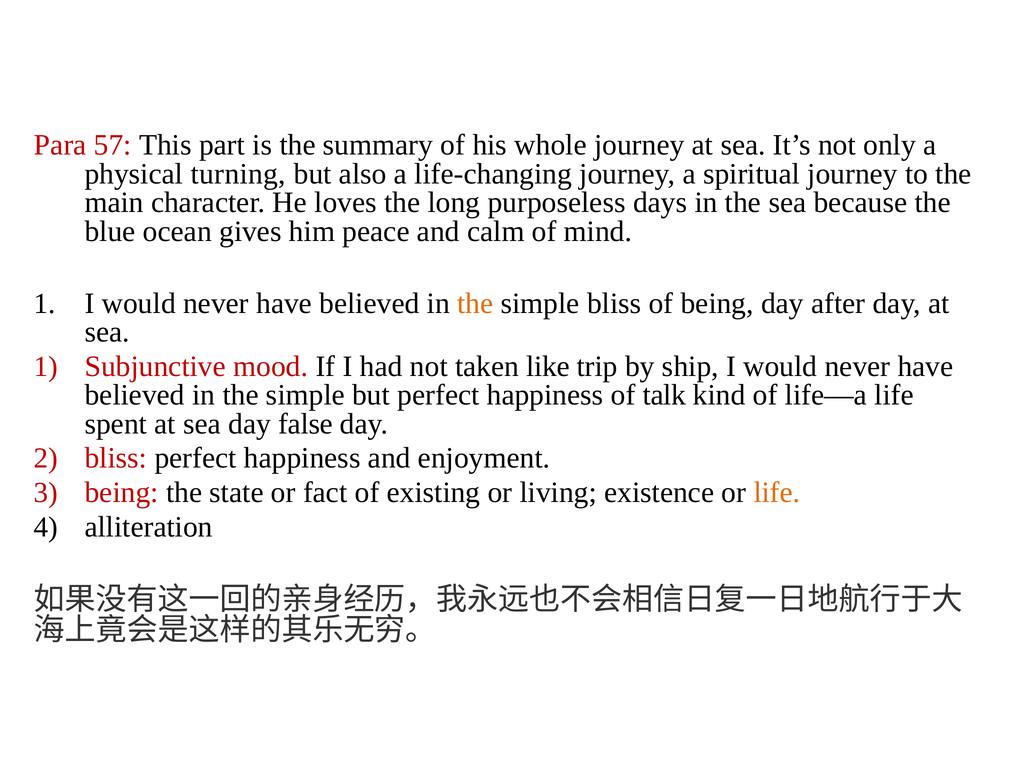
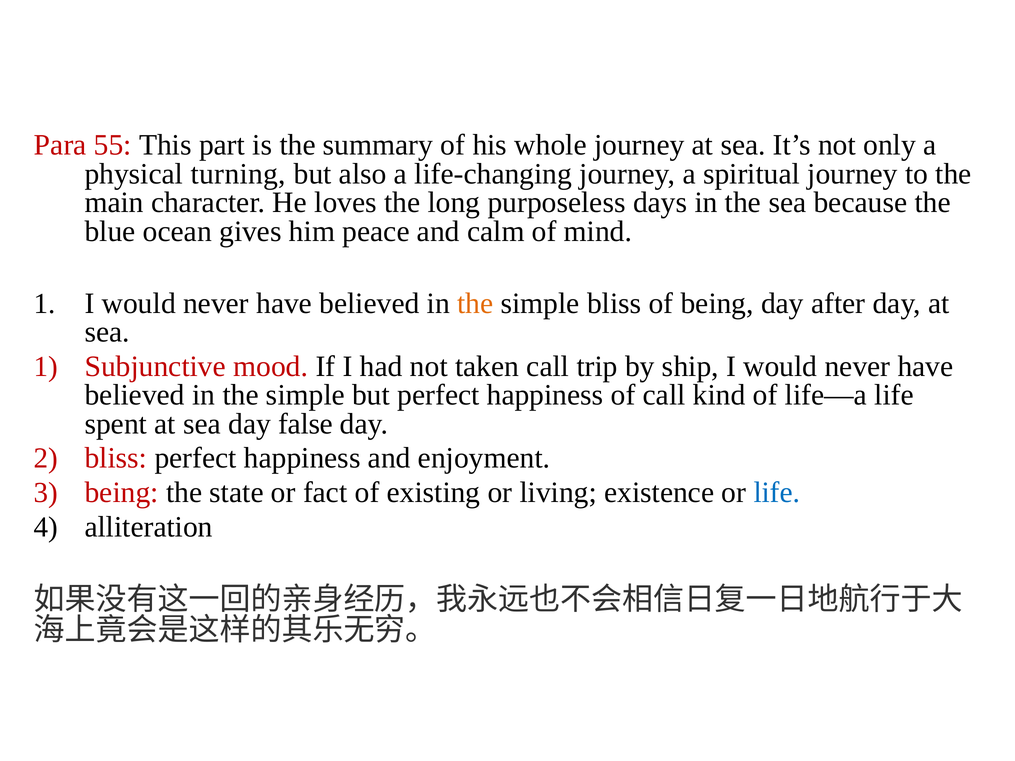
57: 57 -> 55 (113, 145)
taken like: like -> call (548, 366)
of talk: talk -> call (664, 395)
life colour: orange -> blue (777, 493)
